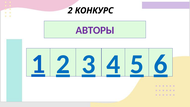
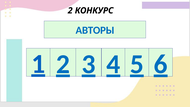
АВТОРЫ colour: purple -> blue (95, 30)
